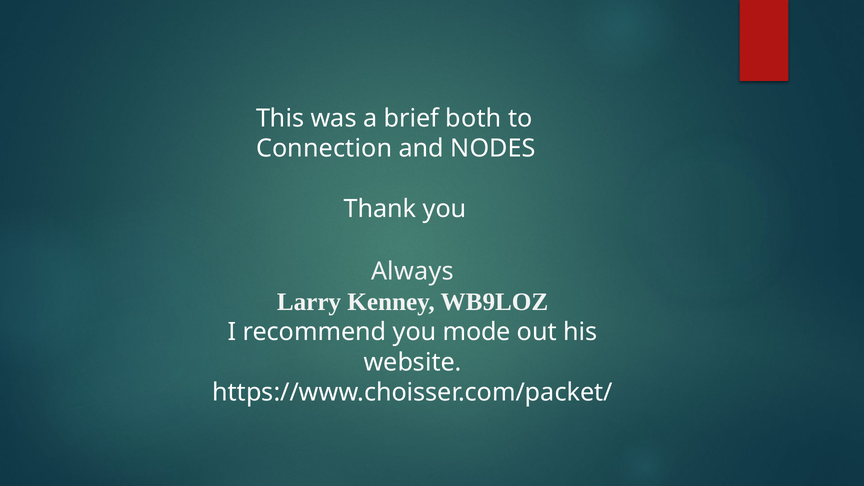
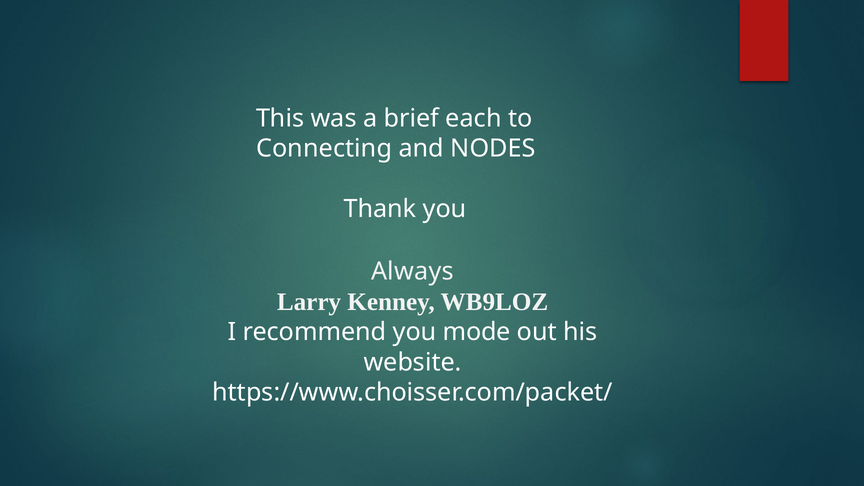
both: both -> each (473, 118)
Connection: Connection -> Connecting (324, 148)
